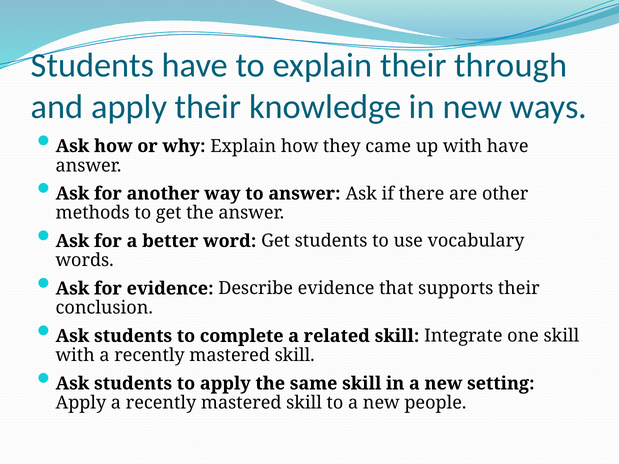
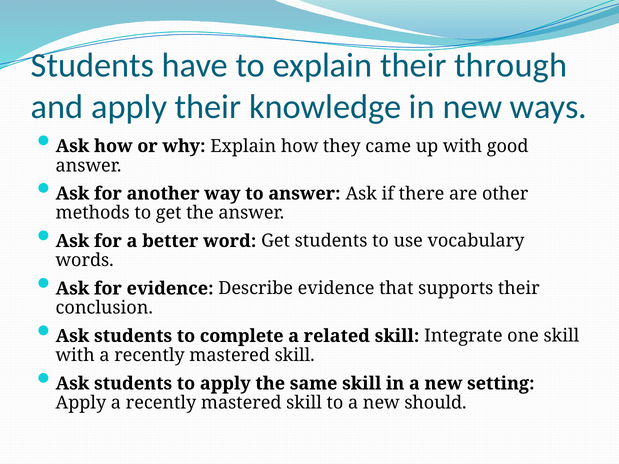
with have: have -> good (508, 146)
people: people -> should (435, 403)
